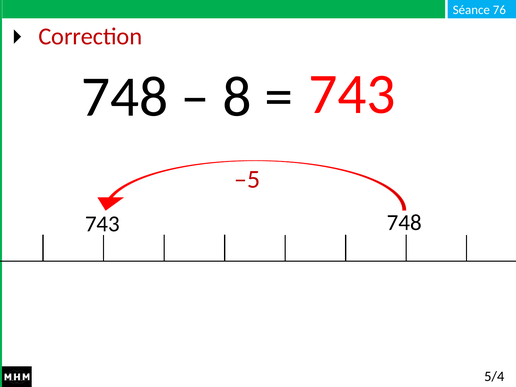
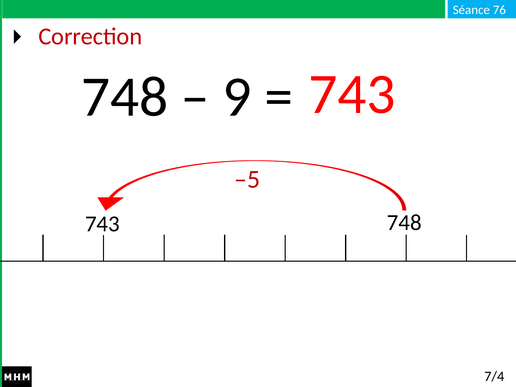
8: 8 -> 9 (237, 97)
5/4: 5/4 -> 7/4 (494, 376)
